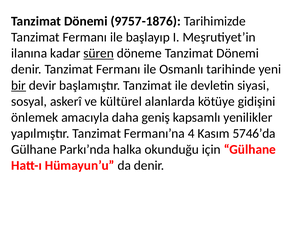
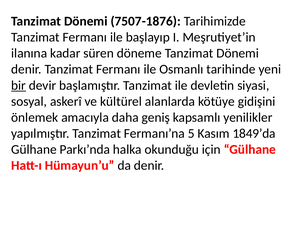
9757-1876: 9757-1876 -> 7507-1876 (146, 21)
süren underline: present -> none (99, 53)
4: 4 -> 5 (191, 133)
5746’da: 5746’da -> 1849’da (254, 133)
